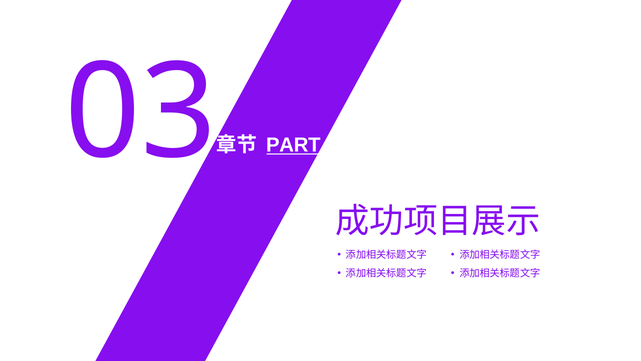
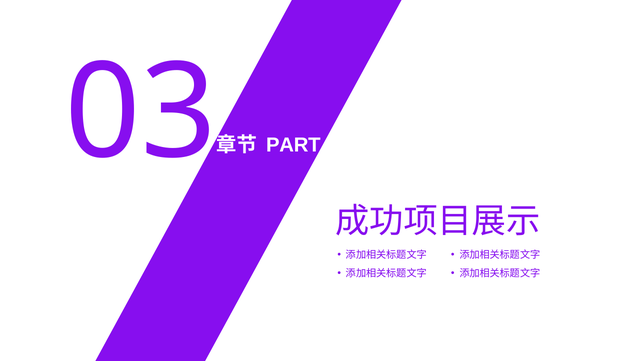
PART underline: present -> none (293, 145)
